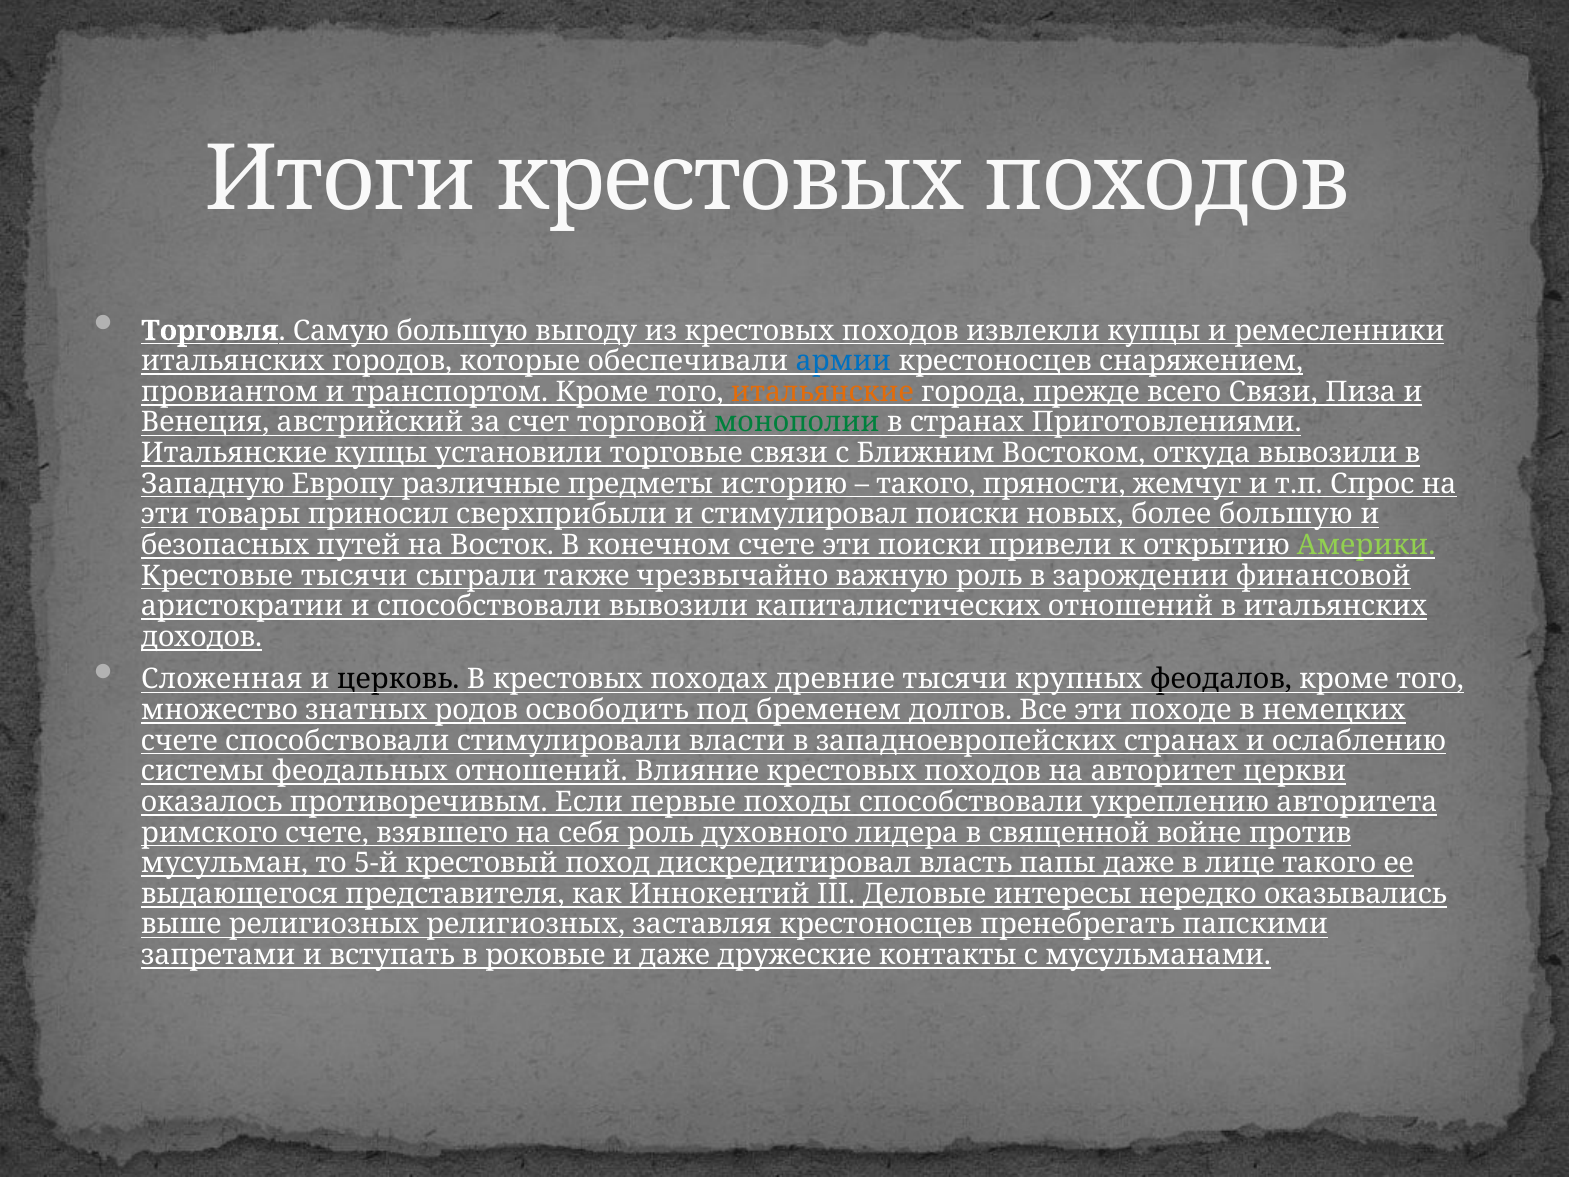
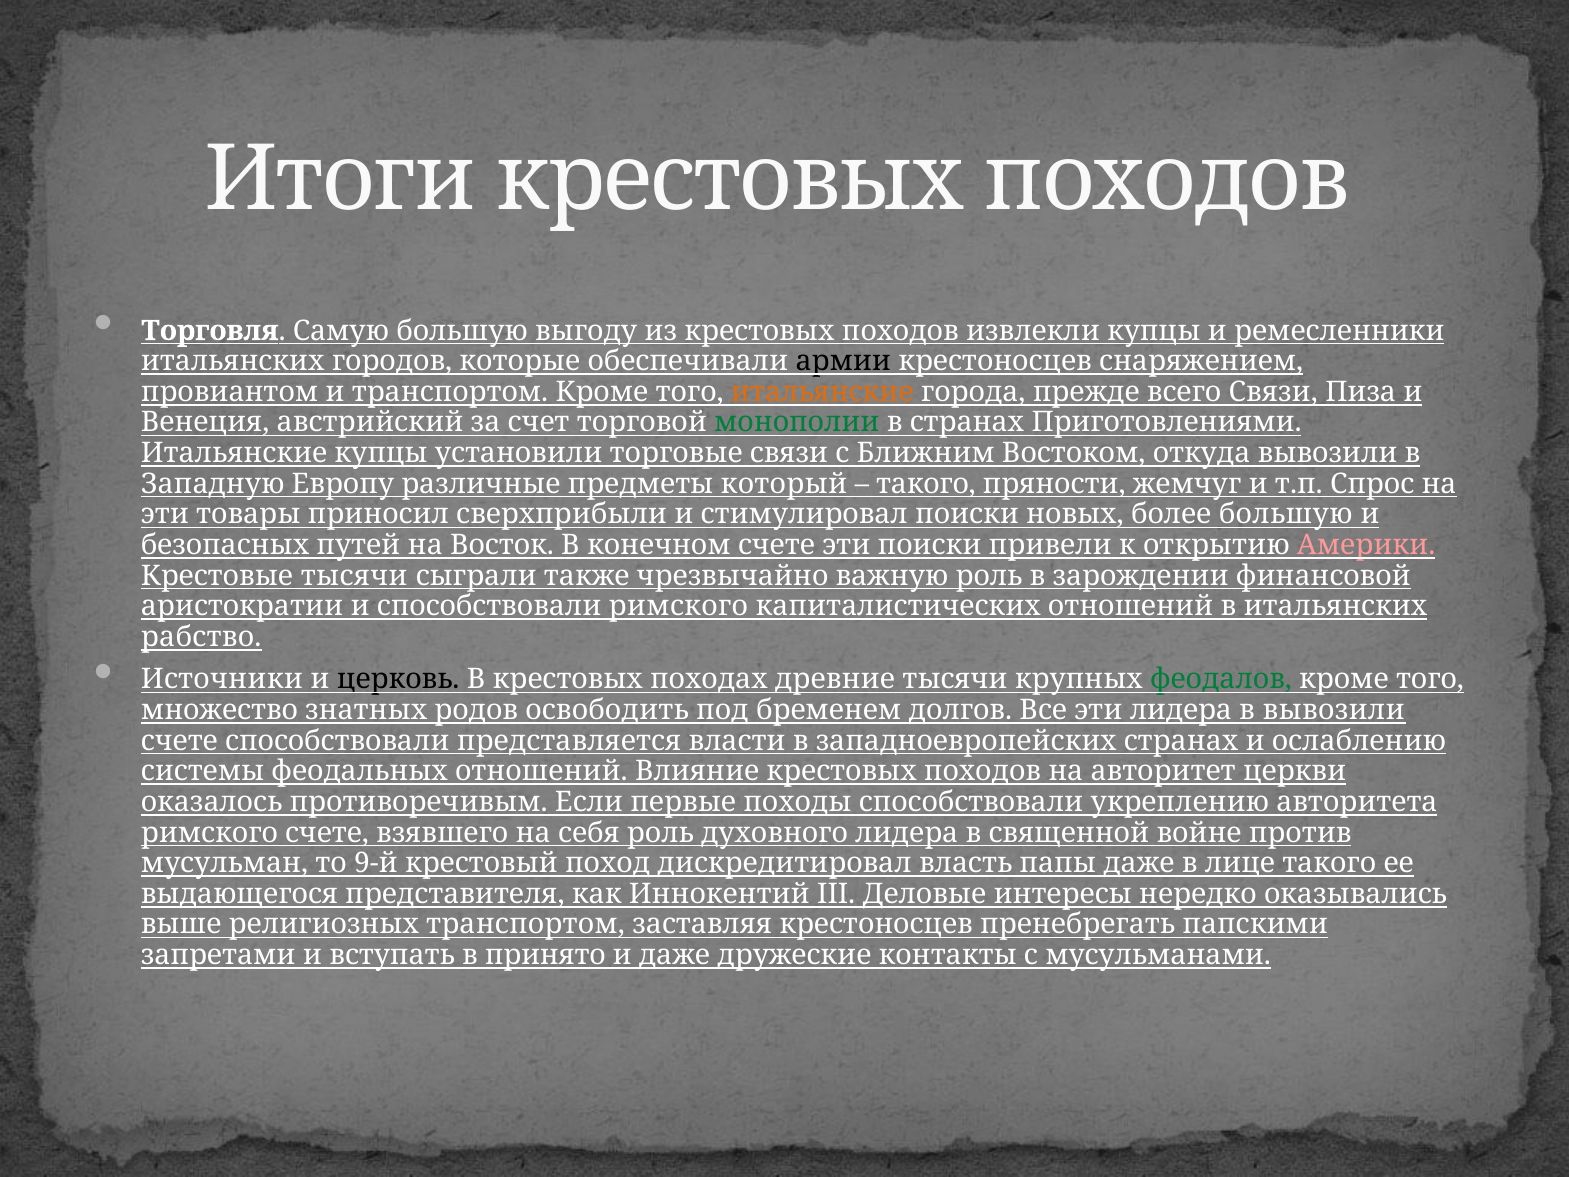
армии colour: blue -> black (843, 361)
историю: историю -> который (784, 484)
Америки colour: light green -> pink (1366, 545)
способствовали вывозили: вывозили -> римского (678, 606)
доходов: доходов -> рабство (201, 637)
Сложенная: Сложенная -> Источники (222, 679)
феодалов colour: black -> green (1221, 679)
эти походе: походе -> лидера (1181, 710)
в немецких: немецких -> вывозили (1334, 710)
стимулировали: стимулировали -> представляется (569, 741)
5-й: 5-й -> 9-й (376, 863)
религиозных религиозных: религиозных -> транспортом (526, 924)
роковые: роковые -> принято (545, 955)
